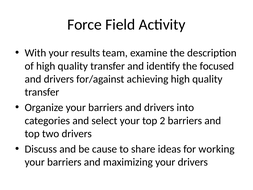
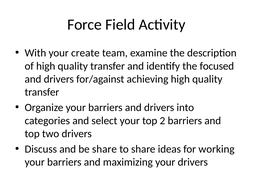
results: results -> create (85, 53)
be cause: cause -> share (104, 149)
